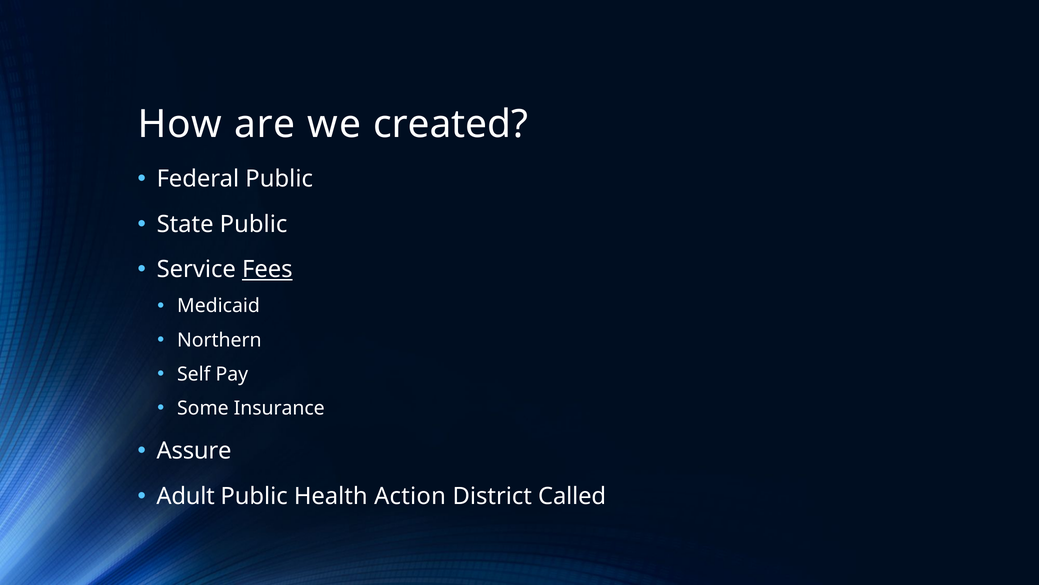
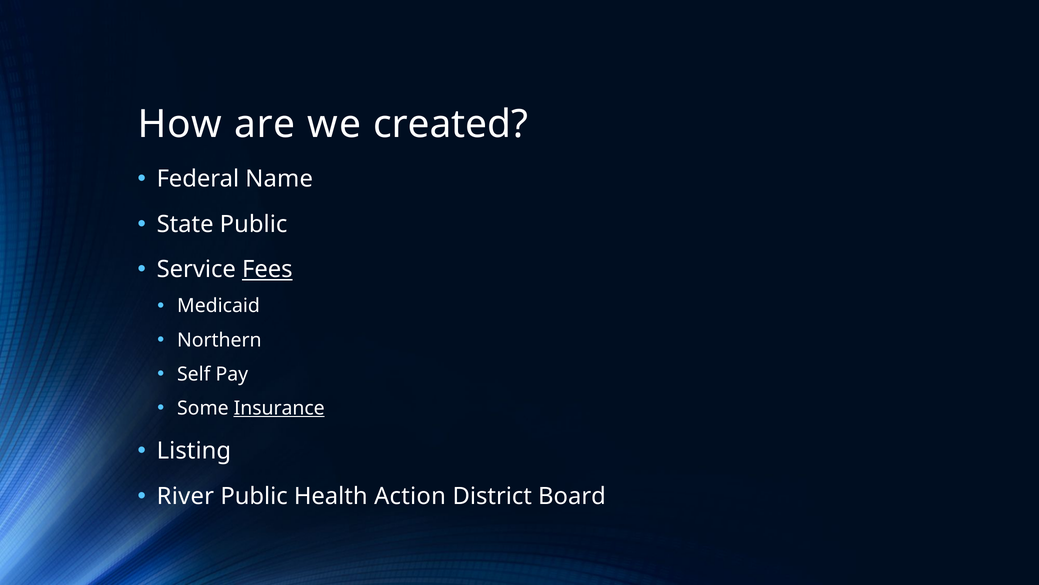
Federal Public: Public -> Name (279, 179)
Insurance underline: none -> present (279, 408)
Assure: Assure -> Listing (194, 451)
Adult: Adult -> River (185, 496)
Called: Called -> Board (572, 496)
